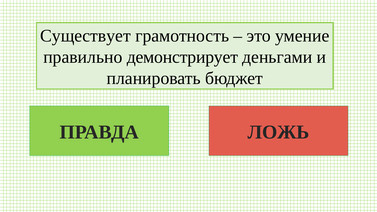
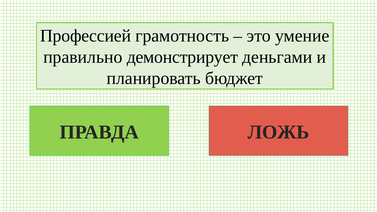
Существует: Существует -> Профессией (86, 36)
